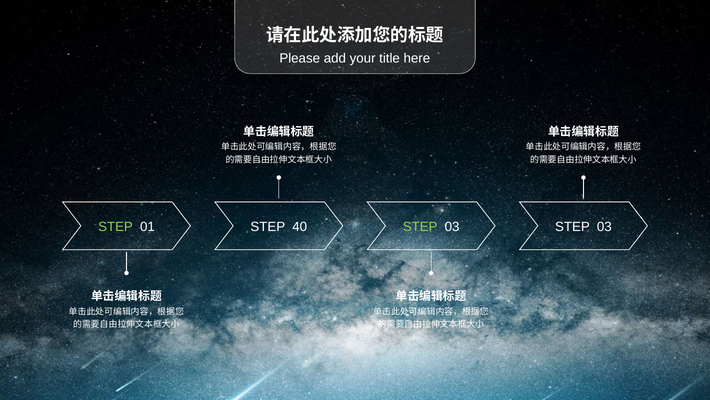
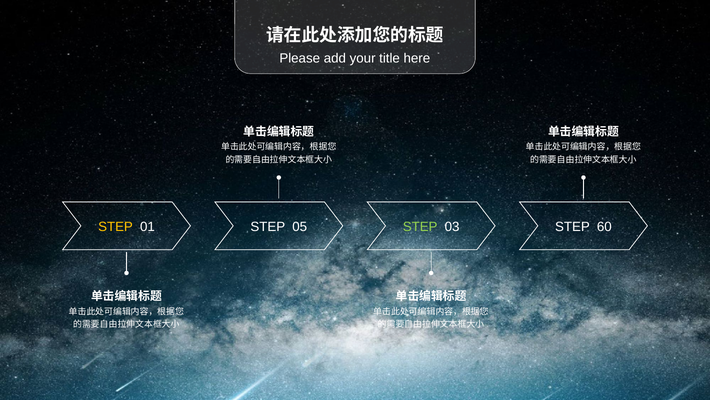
STEP colour: light green -> yellow (116, 226)
40: 40 -> 05 (300, 226)
03: 03 -> 60 (604, 226)
